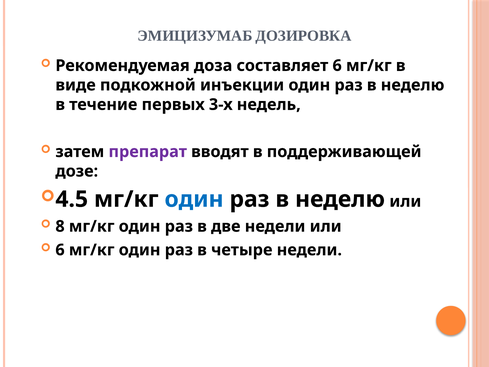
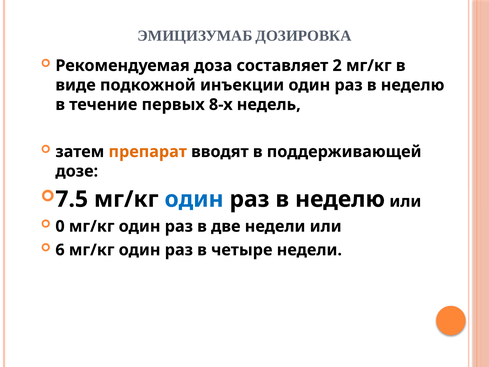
составляет 6: 6 -> 2 (337, 66)
3-х: 3-х -> 8-х (221, 104)
препарат colour: purple -> orange (148, 152)
4.5: 4.5 -> 7.5 (72, 199)
8: 8 -> 0 (60, 226)
